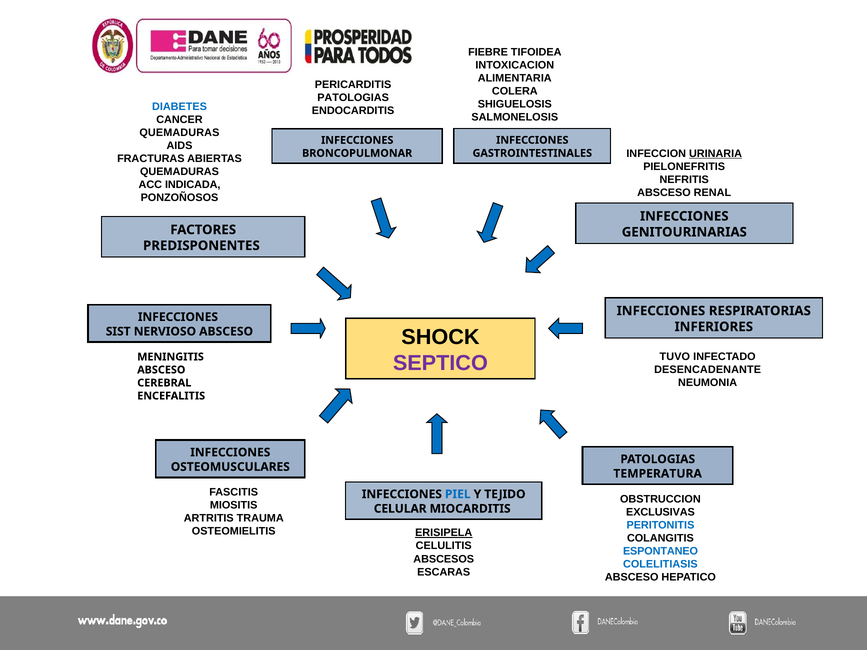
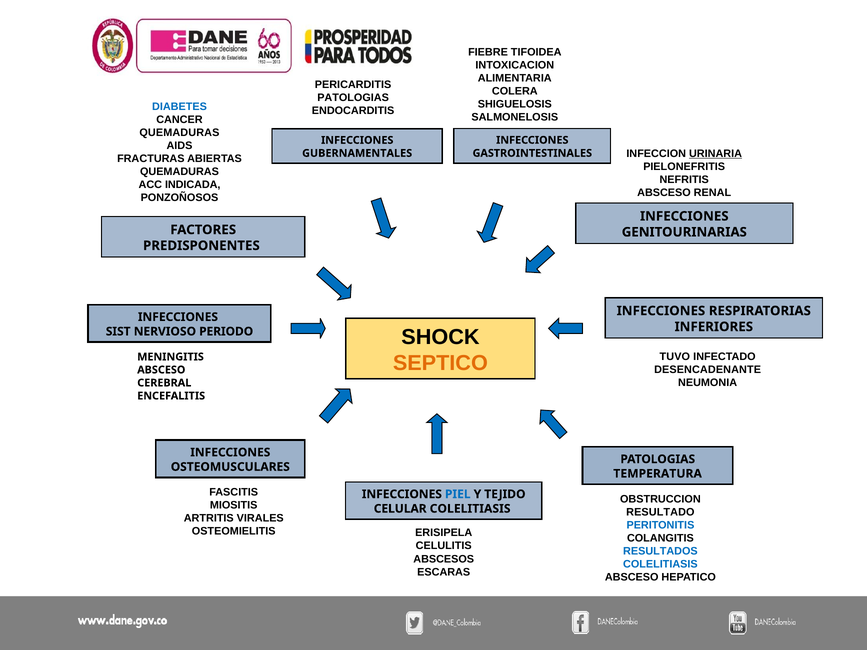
BRONCOPULMONAR: BRONCOPULMONAR -> GUBERNAMENTALES (357, 153)
NERVIOSO ABSCESO: ABSCESO -> PERIODO (226, 332)
SEPTICO colour: purple -> orange (440, 363)
CELULAR MIOCARDITIS: MIOCARDITIS -> COLELITIASIS (470, 509)
EXCLUSIVAS: EXCLUSIVAS -> RESULTADO (660, 512)
TRAUMA: TRAUMA -> VIRALES (260, 518)
ERISIPELA underline: present -> none (444, 533)
ESPONTANEO: ESPONTANEO -> RESULTADOS (660, 551)
